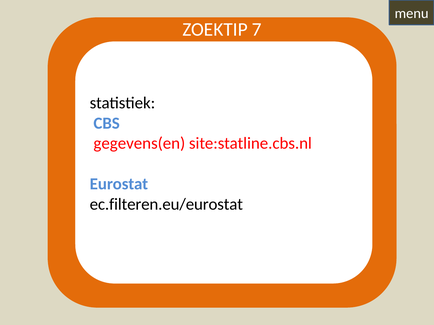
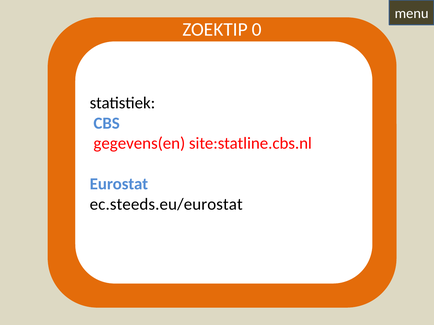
7: 7 -> 0 (257, 30)
ec.filteren.eu/eurostat: ec.filteren.eu/eurostat -> ec.steeds.eu/eurostat (166, 204)
